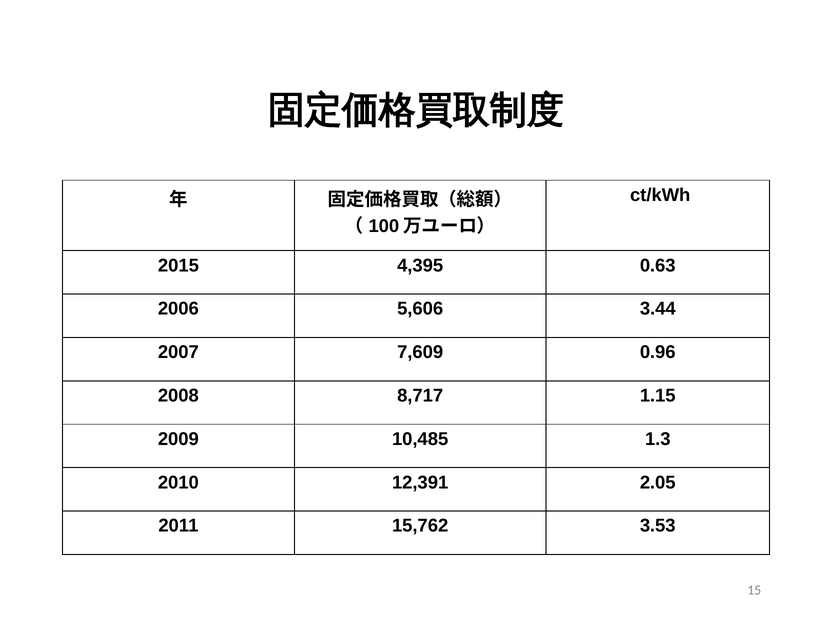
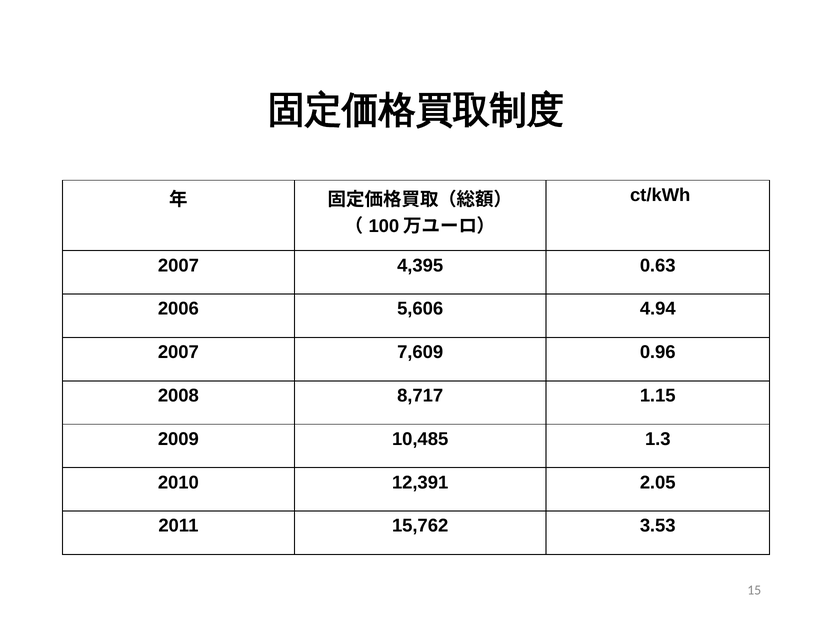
2015: 2015 -> 2007 (178, 265)
3.44: 3.44 -> 4.94 (658, 309)
